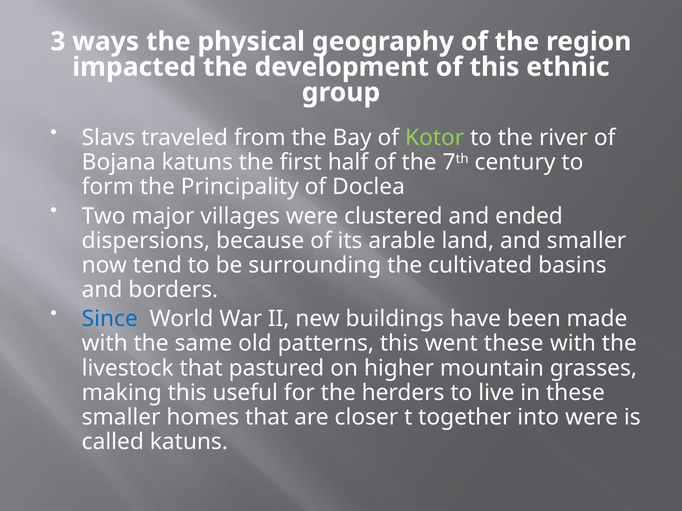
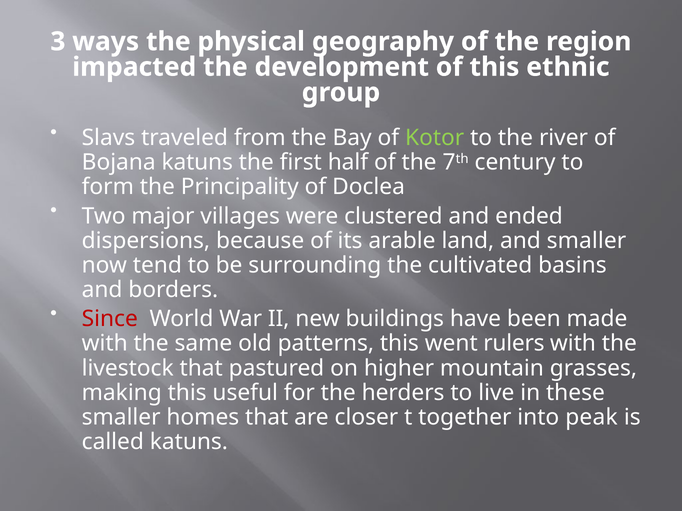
Since colour: blue -> red (110, 319)
went these: these -> rulers (514, 344)
into were: were -> peak (591, 417)
